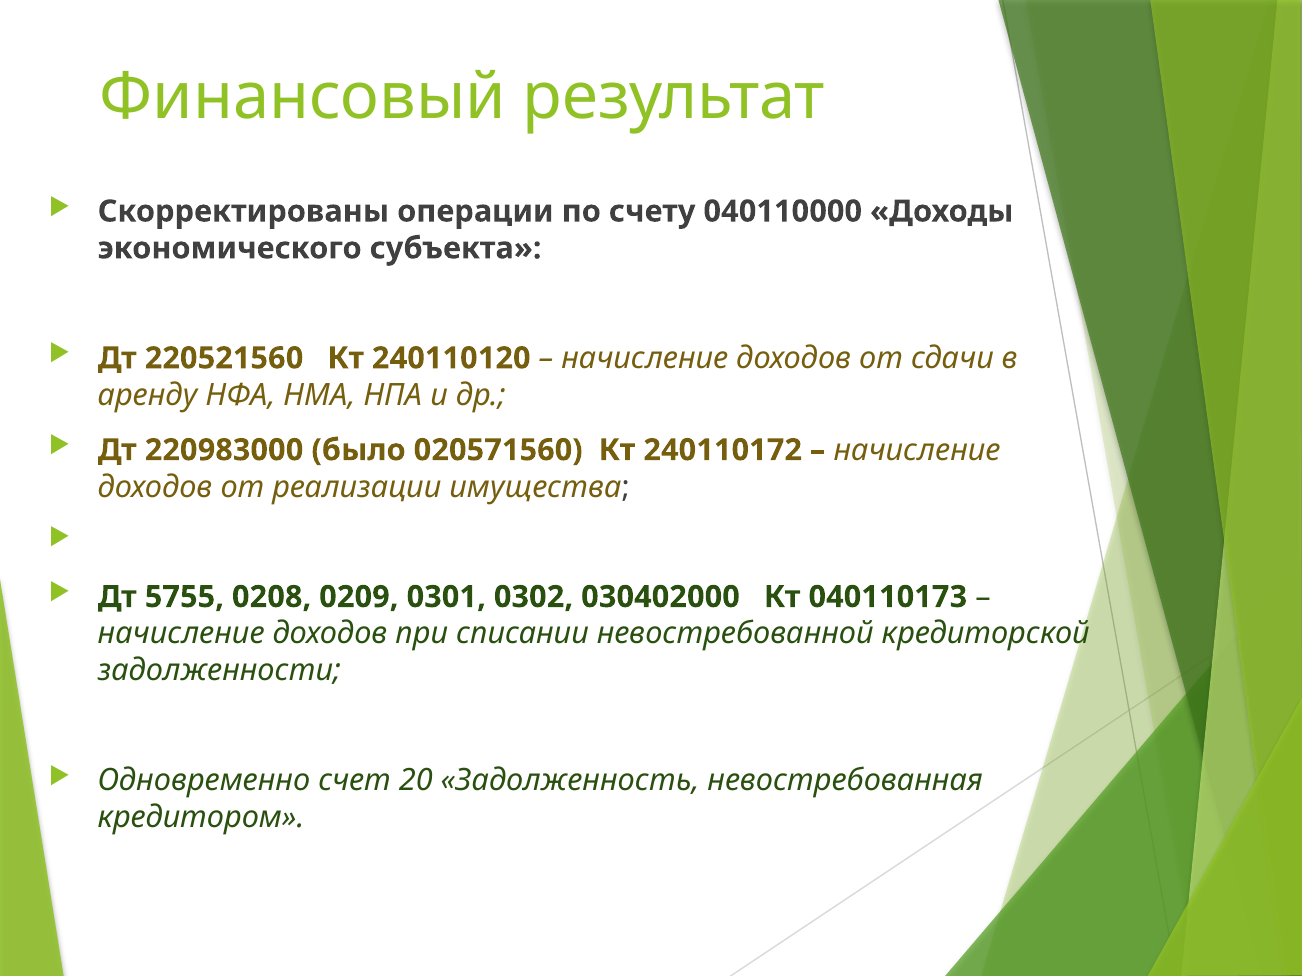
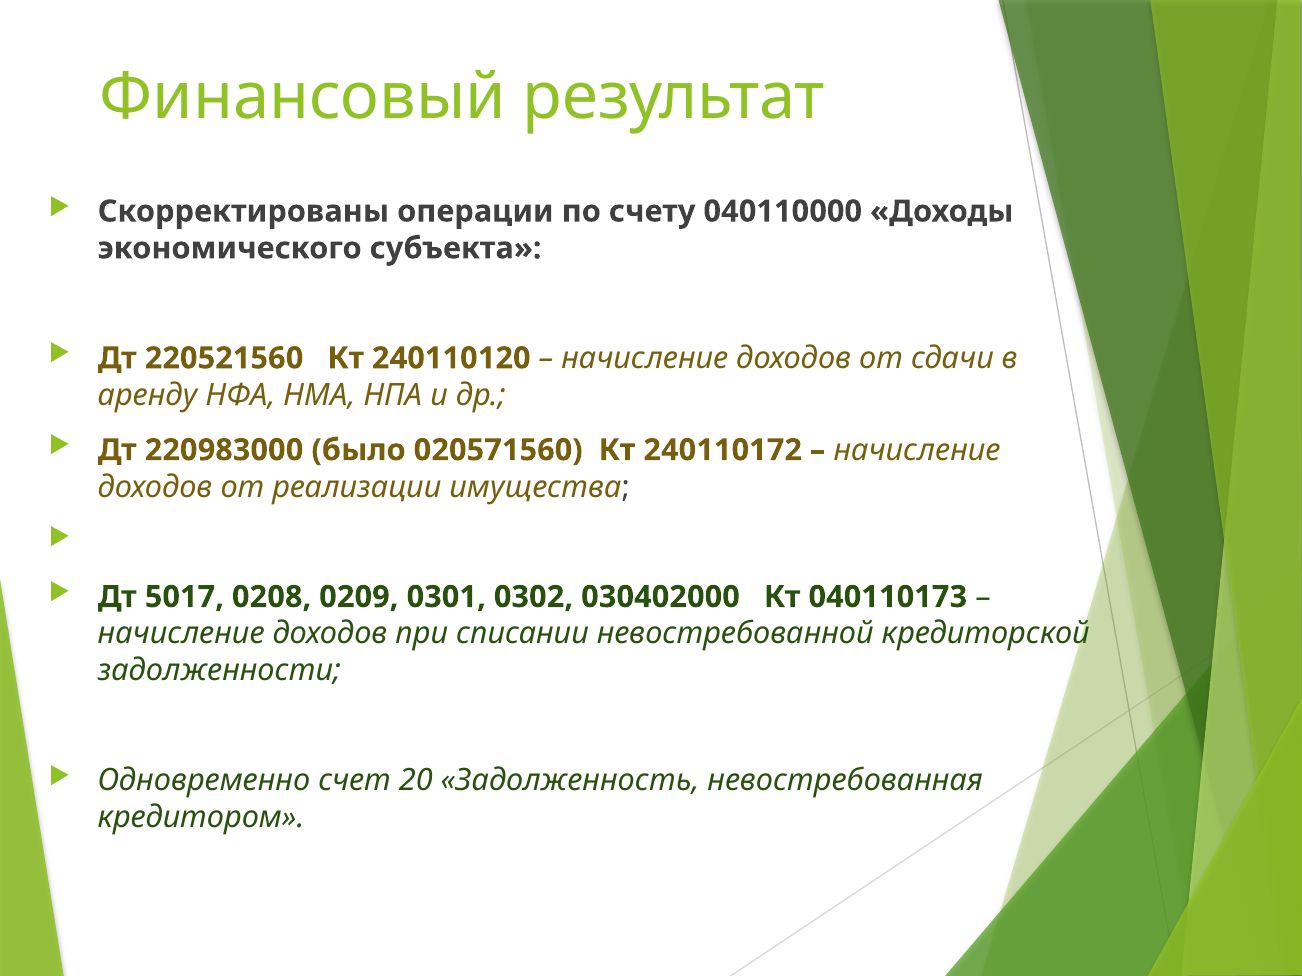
5755: 5755 -> 5017 (184, 597)
